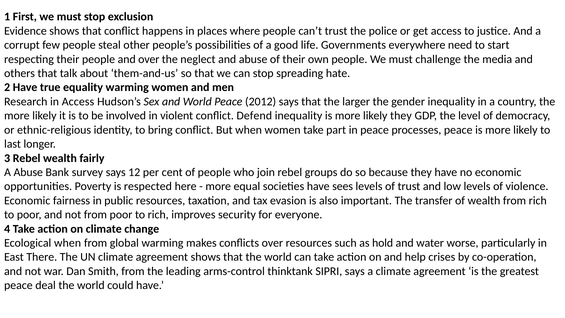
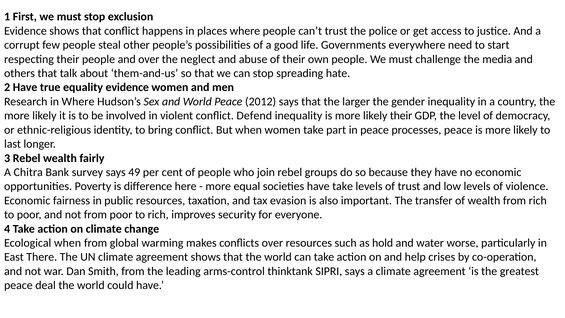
equality warming: warming -> evidence (127, 87)
in Access: Access -> Where (78, 101)
likely they: they -> their (401, 116)
A Abuse: Abuse -> Chitra (28, 172)
12: 12 -> 49 (134, 172)
respected: respected -> difference (148, 186)
have sees: sees -> take (343, 186)
